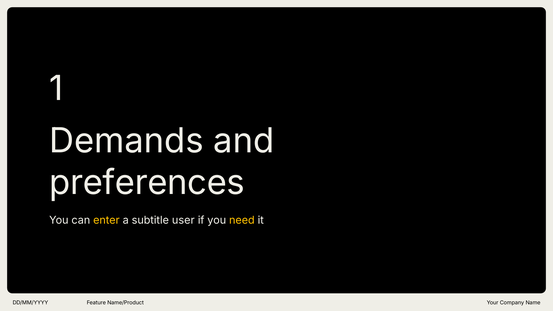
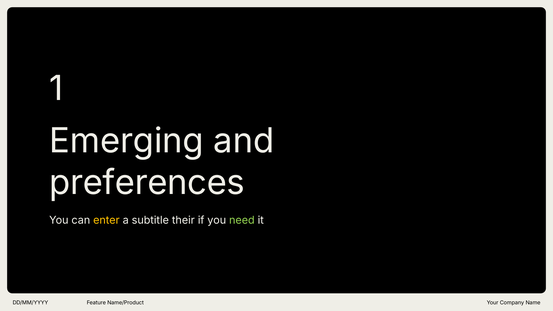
Demands: Demands -> Emerging (126, 141)
user: user -> their (183, 220)
need colour: yellow -> light green (242, 220)
